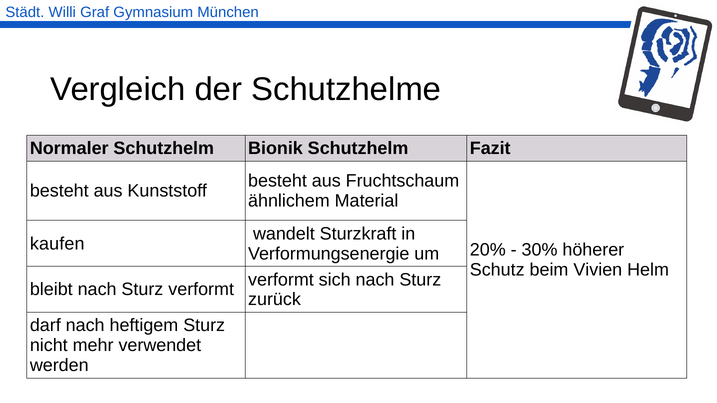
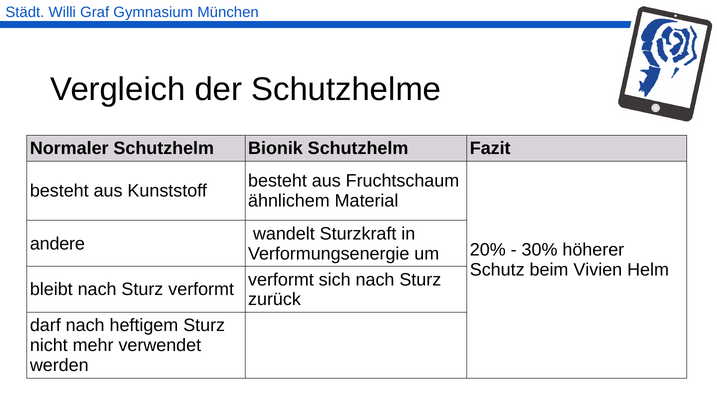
kaufen: kaufen -> andere (57, 244)
